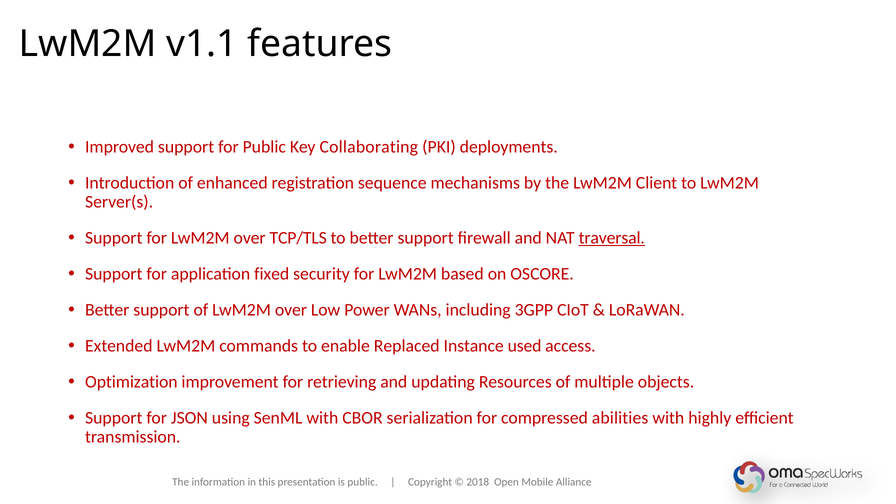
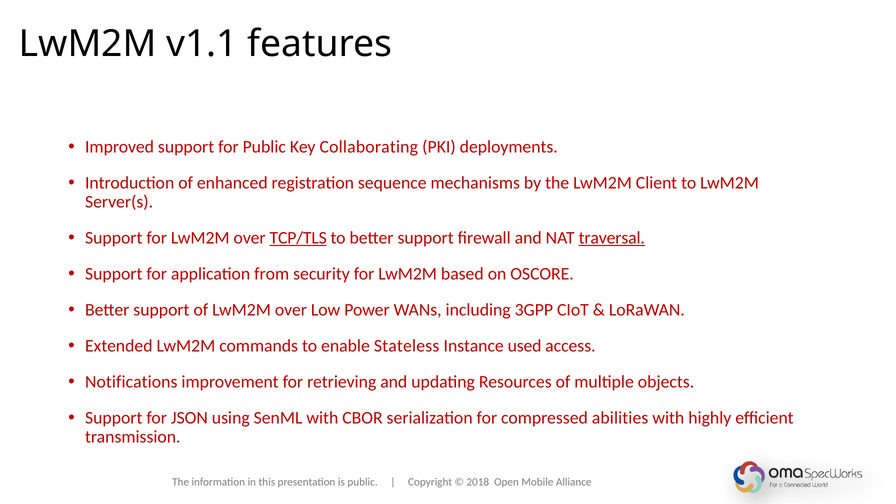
TCP/TLS underline: none -> present (298, 238)
fixed: fixed -> from (272, 274)
Replaced: Replaced -> Stateless (407, 346)
Optimization: Optimization -> Notifications (131, 382)
